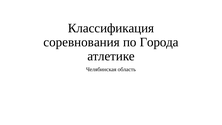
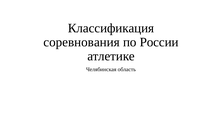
Города: Города -> России (159, 42)
